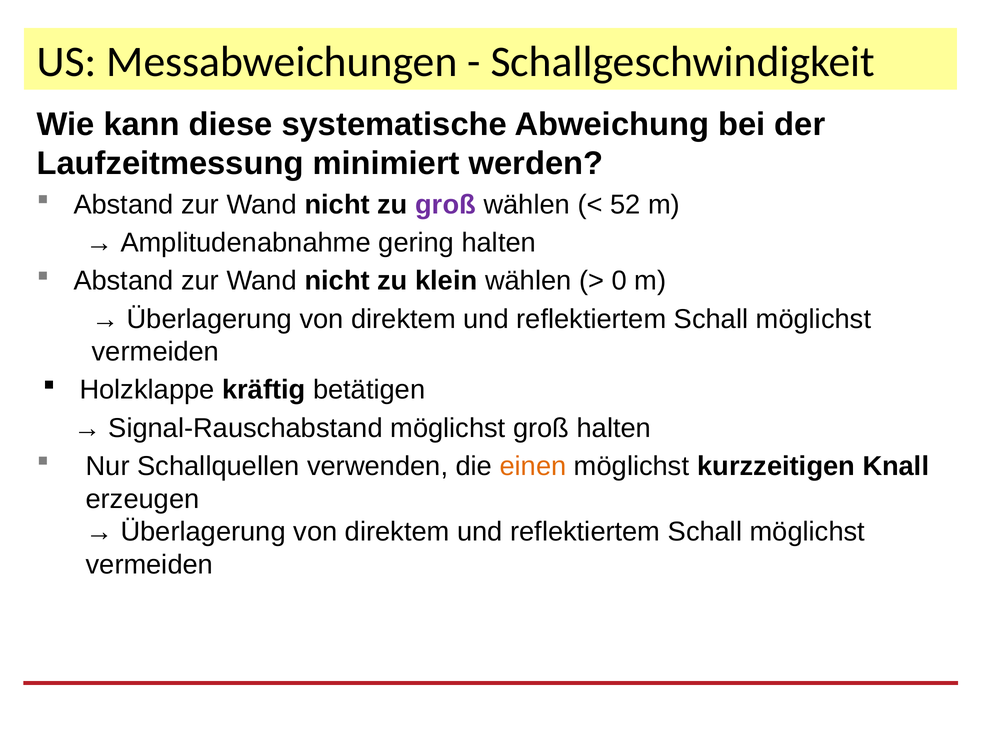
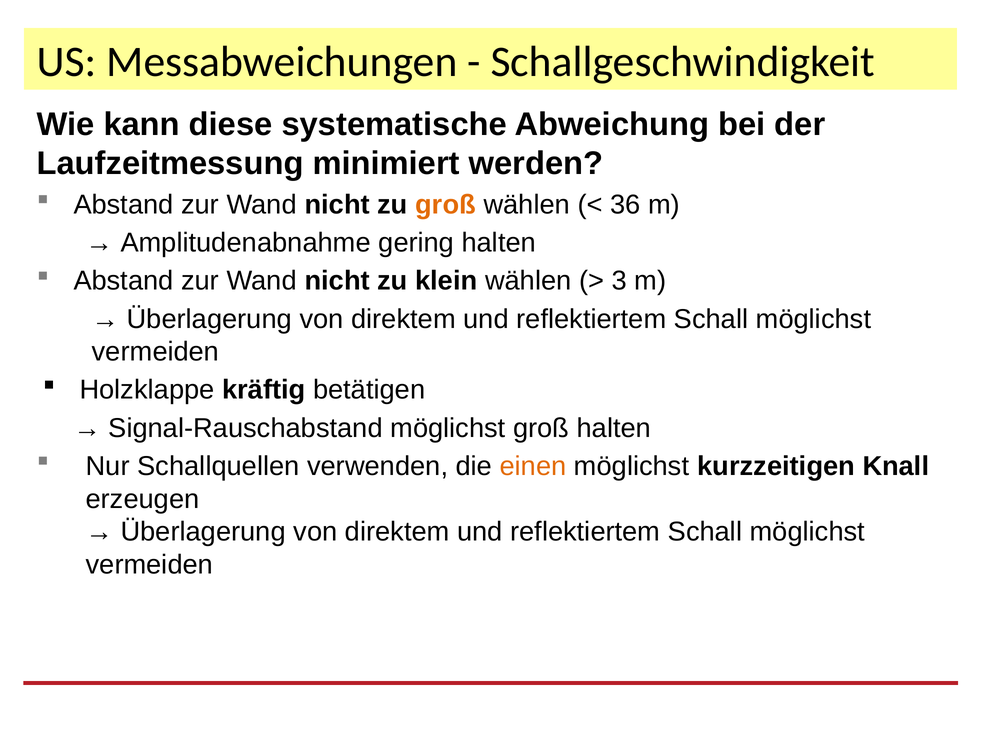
groß colour: purple -> orange (446, 205)
52: 52 -> 36 (625, 205)
0: 0 -> 3 (619, 281)
